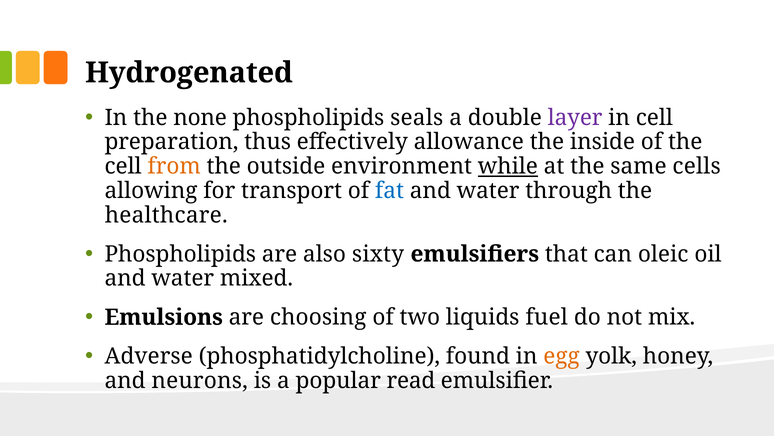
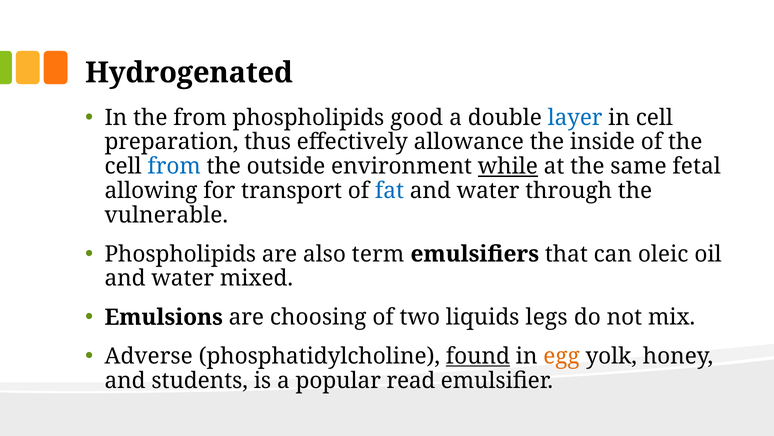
the none: none -> from (200, 118)
seals: seals -> good (417, 118)
layer colour: purple -> blue (575, 118)
from colour: orange -> blue (174, 166)
cells: cells -> fetal (697, 166)
healthcare: healthcare -> vulnerable (166, 215)
sixty: sixty -> term (378, 254)
fuel: fuel -> legs (547, 317)
found underline: none -> present (478, 356)
neurons: neurons -> students (200, 380)
